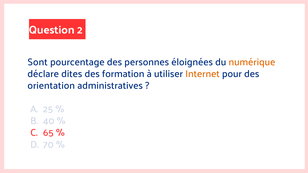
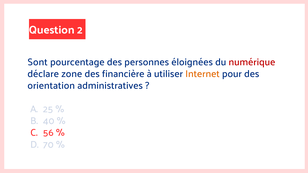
numérique colour: orange -> red (252, 62)
dites: dites -> zone (72, 74)
formation: formation -> financière (123, 74)
65: 65 -> 56 (48, 133)
